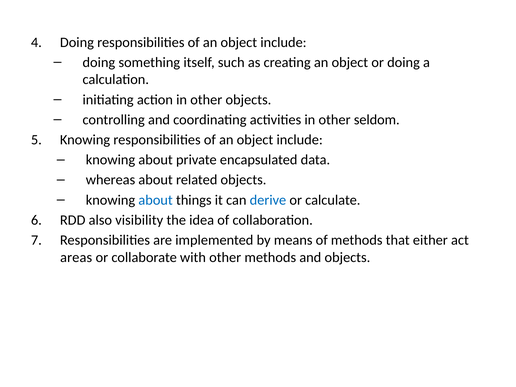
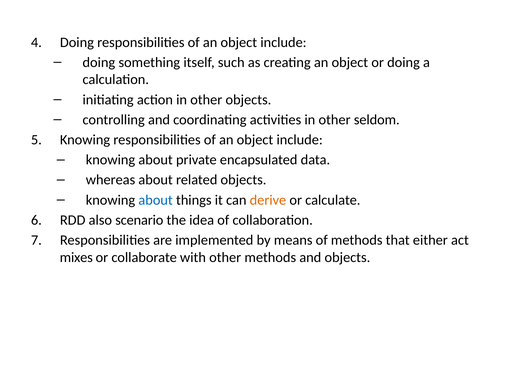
derive colour: blue -> orange (268, 200)
visibility: visibility -> scenario (139, 220)
areas: areas -> mixes (76, 257)
